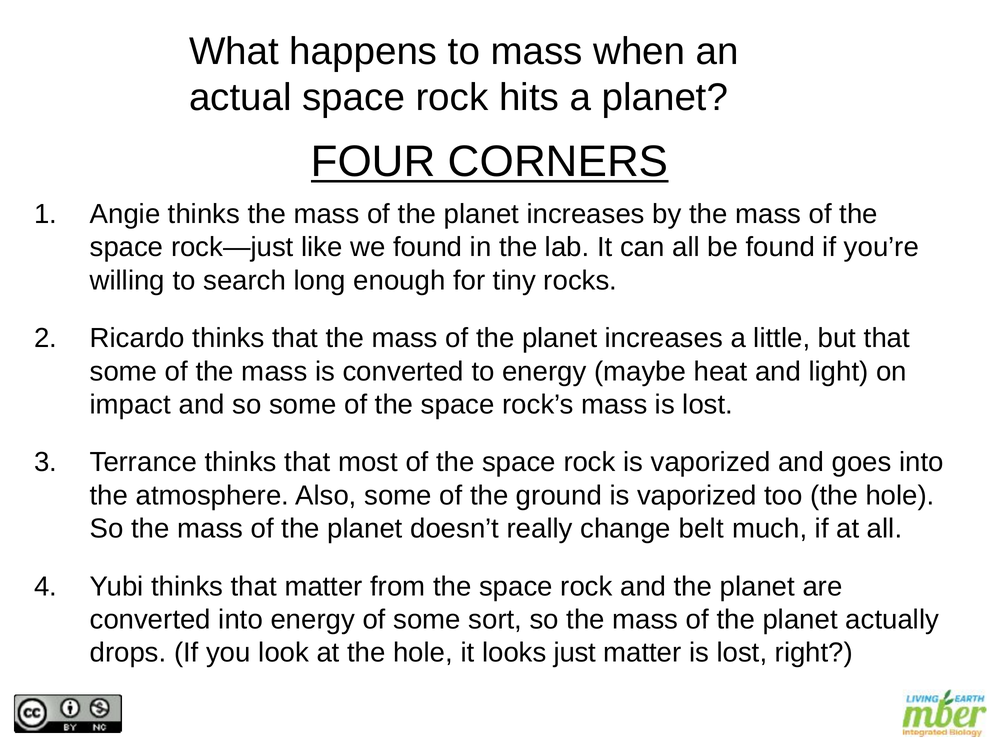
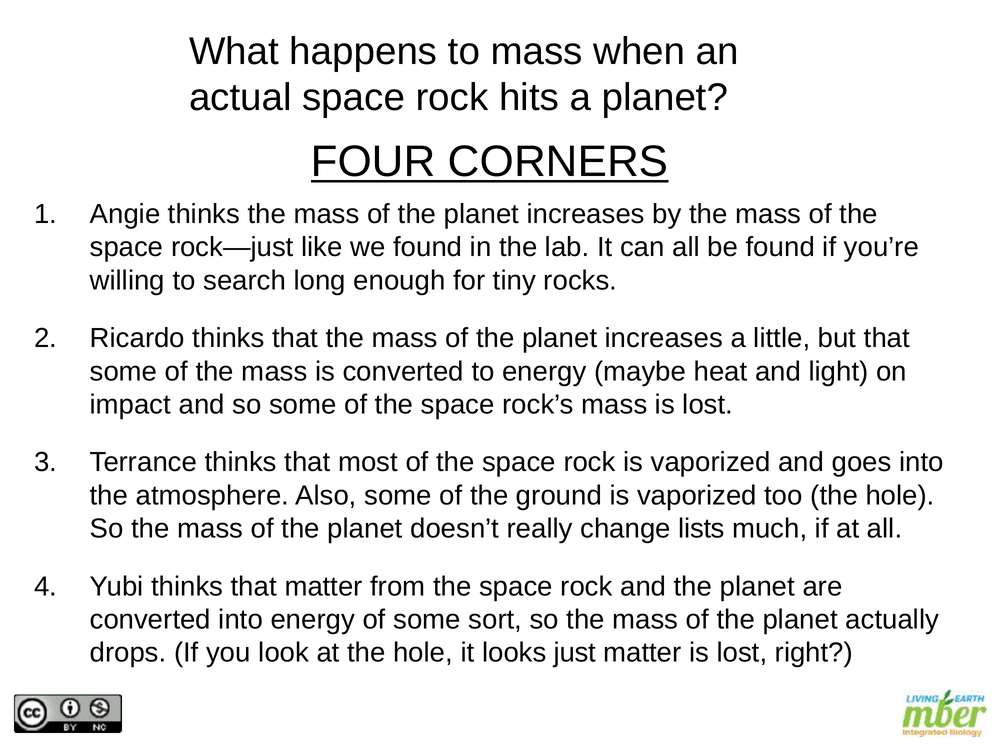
belt: belt -> lists (702, 529)
